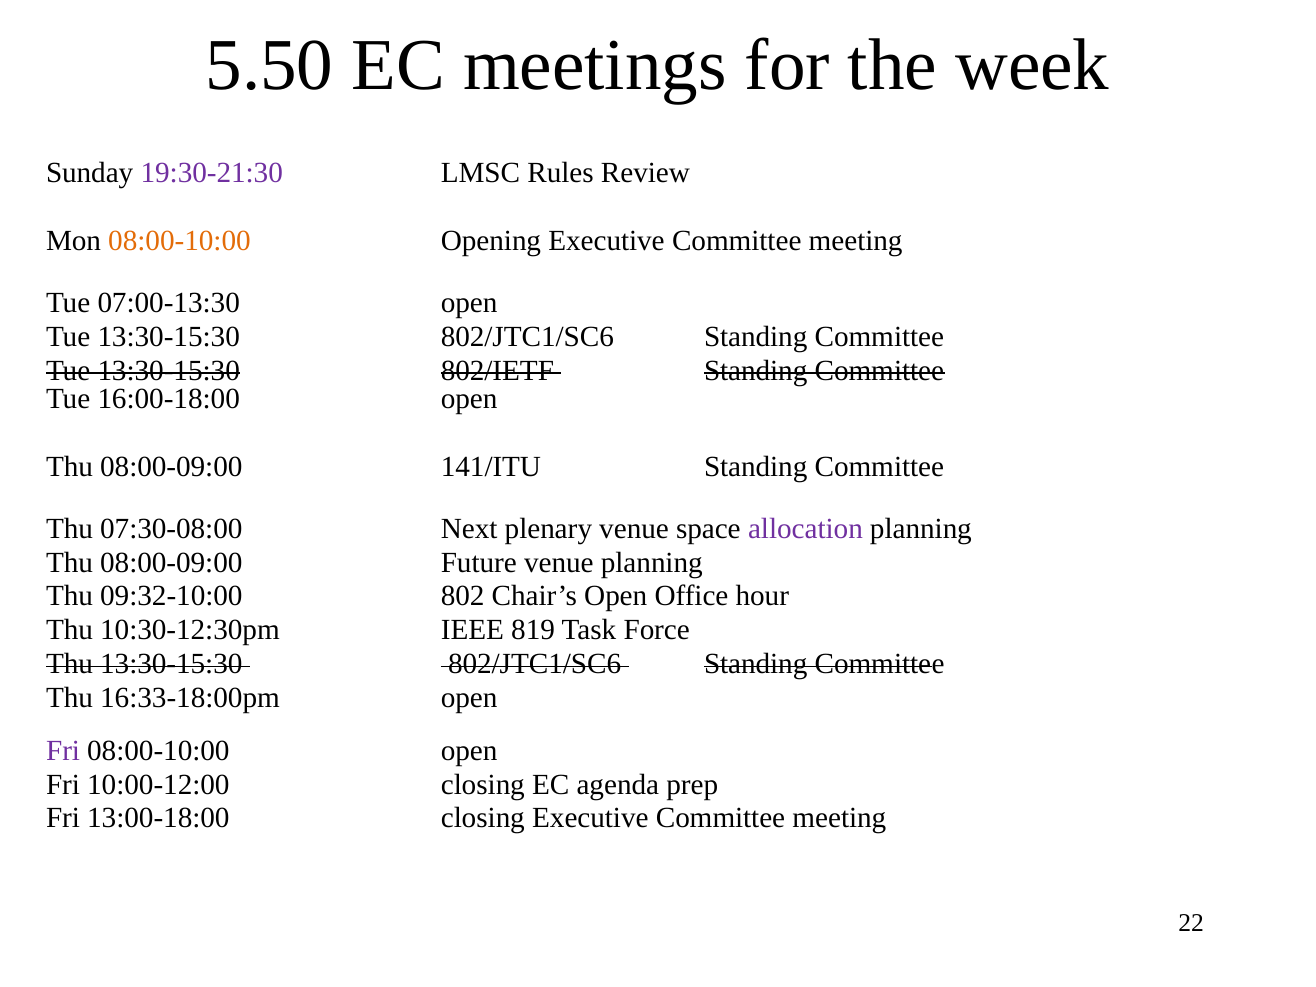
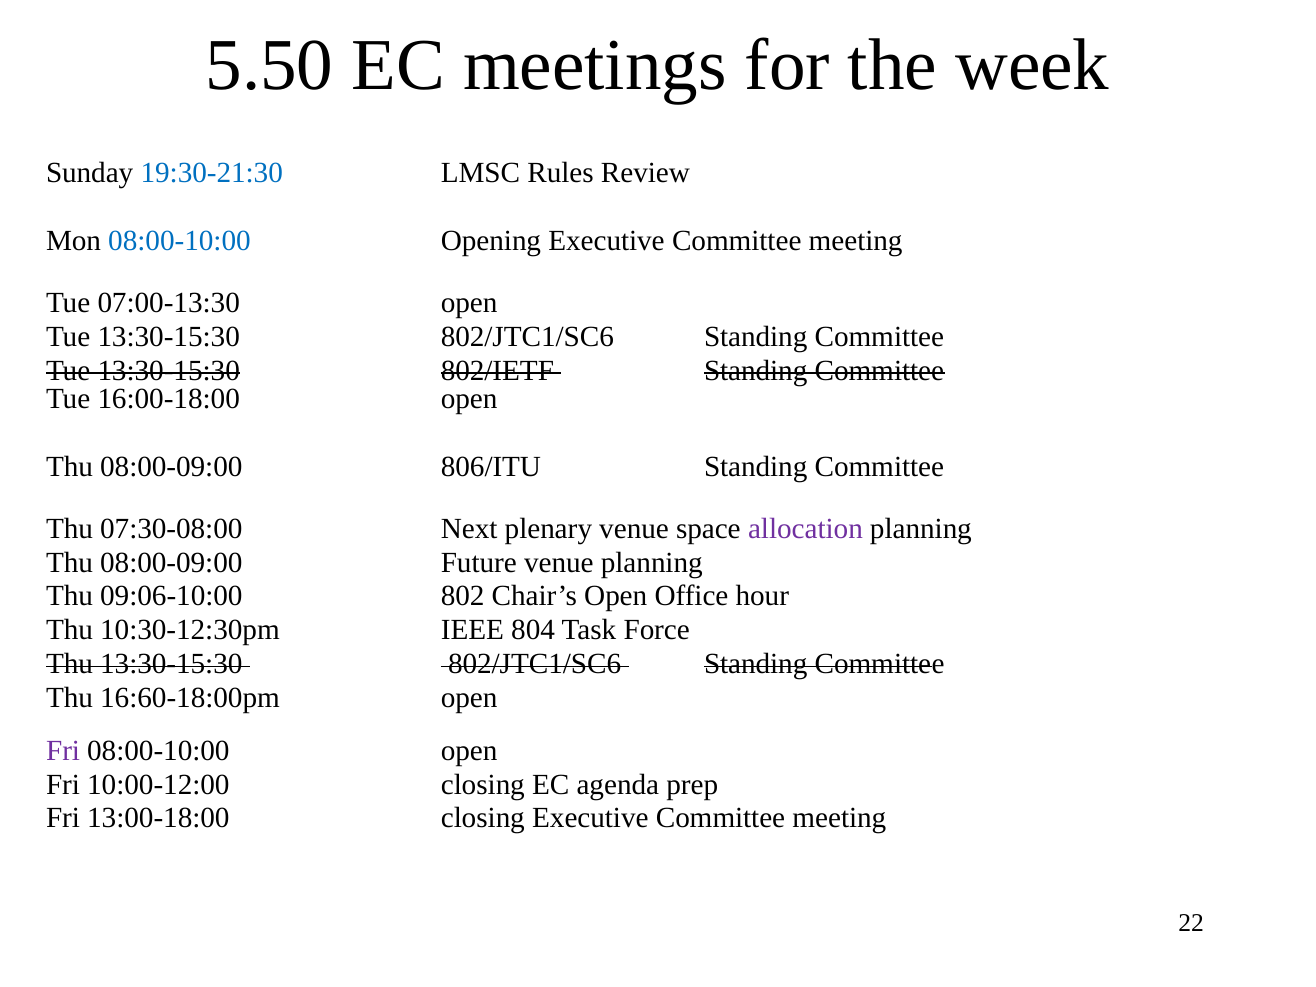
19:30-21:30 colour: purple -> blue (212, 173)
08:00-10:00 colour: orange -> blue (179, 241)
141/ITU: 141/ITU -> 806/ITU (491, 467)
09:32-10:00: 09:32-10:00 -> 09:06-10:00 (171, 596)
819: 819 -> 804 (533, 630)
16:33-18:00pm: 16:33-18:00pm -> 16:60-18:00pm (190, 698)
